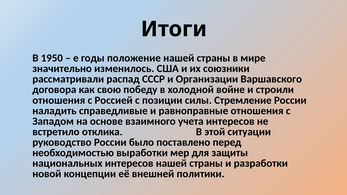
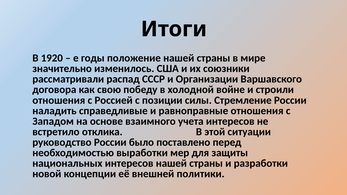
1950: 1950 -> 1920 (52, 58)
